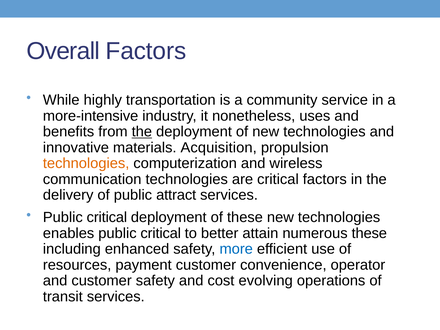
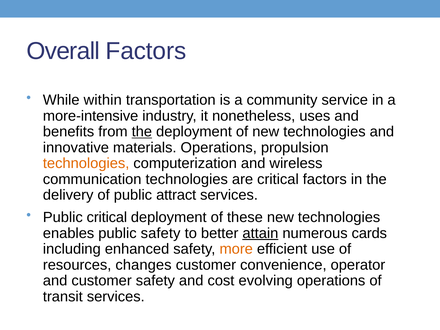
highly: highly -> within (103, 100)
materials Acquisition: Acquisition -> Operations (219, 148)
enables public critical: critical -> safety (161, 233)
attain underline: none -> present (260, 233)
numerous these: these -> cards (369, 233)
more colour: blue -> orange (236, 249)
payment: payment -> changes (144, 265)
